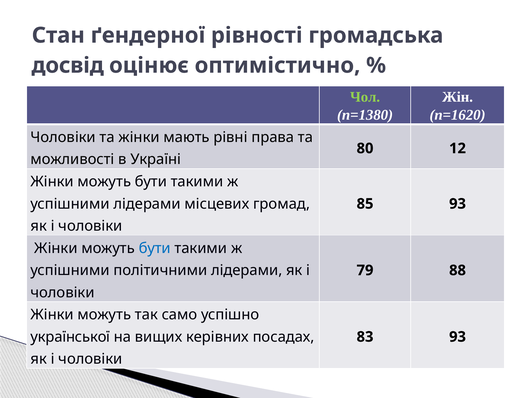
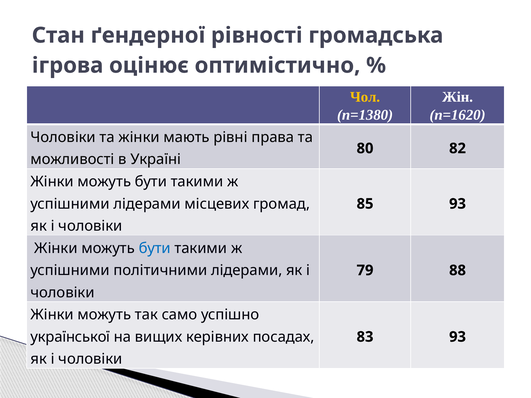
досвід: досвід -> ігрова (68, 65)
Чол colour: light green -> yellow (365, 97)
12: 12 -> 82 (458, 148)
